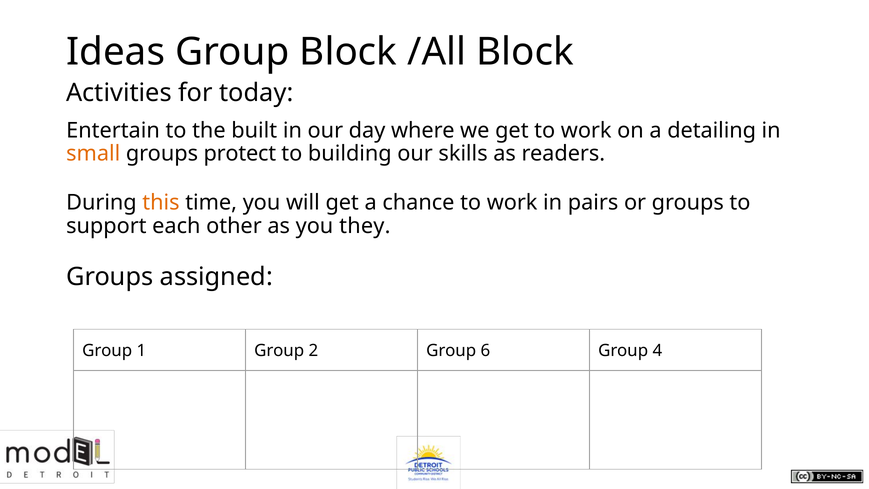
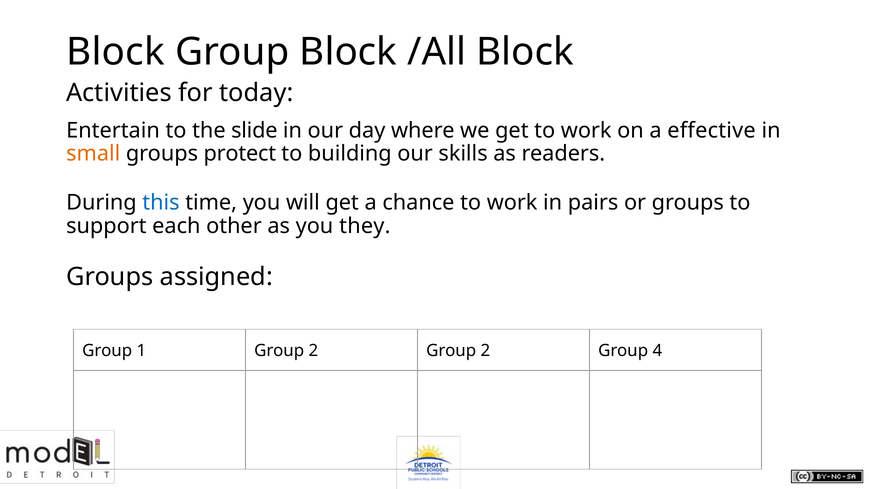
Ideas: Ideas -> Block (116, 52)
built: built -> slide (254, 130)
detailing: detailing -> effective (712, 130)
this colour: orange -> blue (161, 203)
2 Group 6: 6 -> 2 (485, 350)
